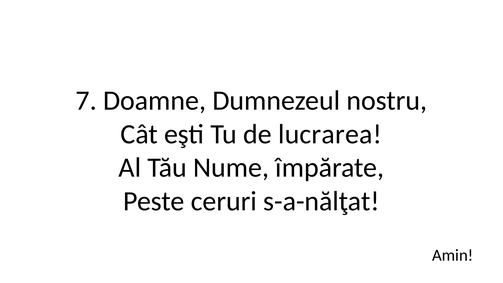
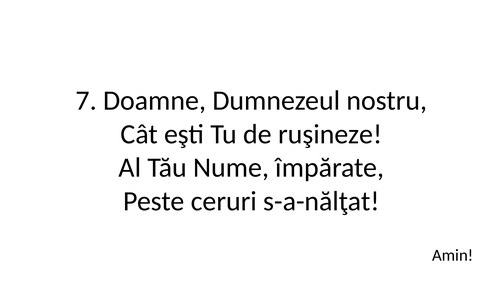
lucrarea: lucrarea -> ruşineze (330, 134)
